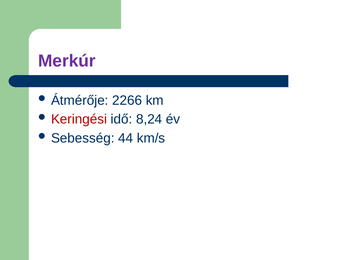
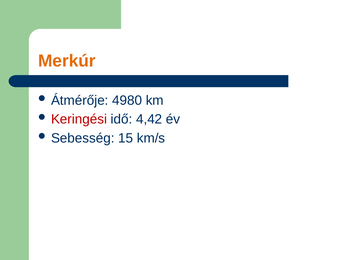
Merkúr colour: purple -> orange (67, 61)
2266: 2266 -> 4980 (127, 100)
8,24: 8,24 -> 4,42 (149, 119)
44: 44 -> 15 (126, 138)
